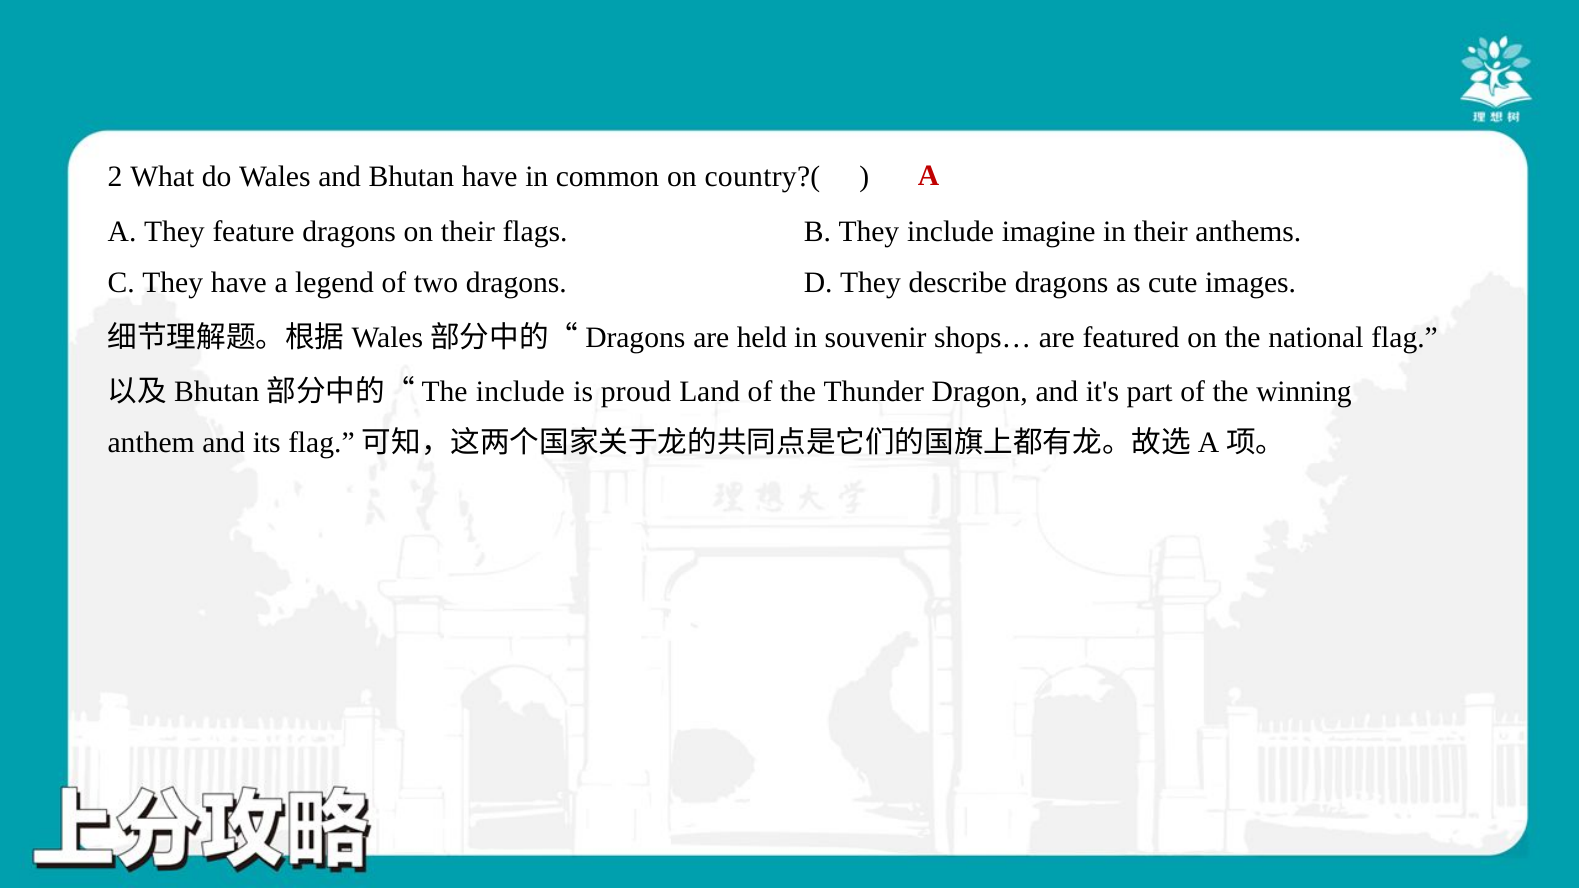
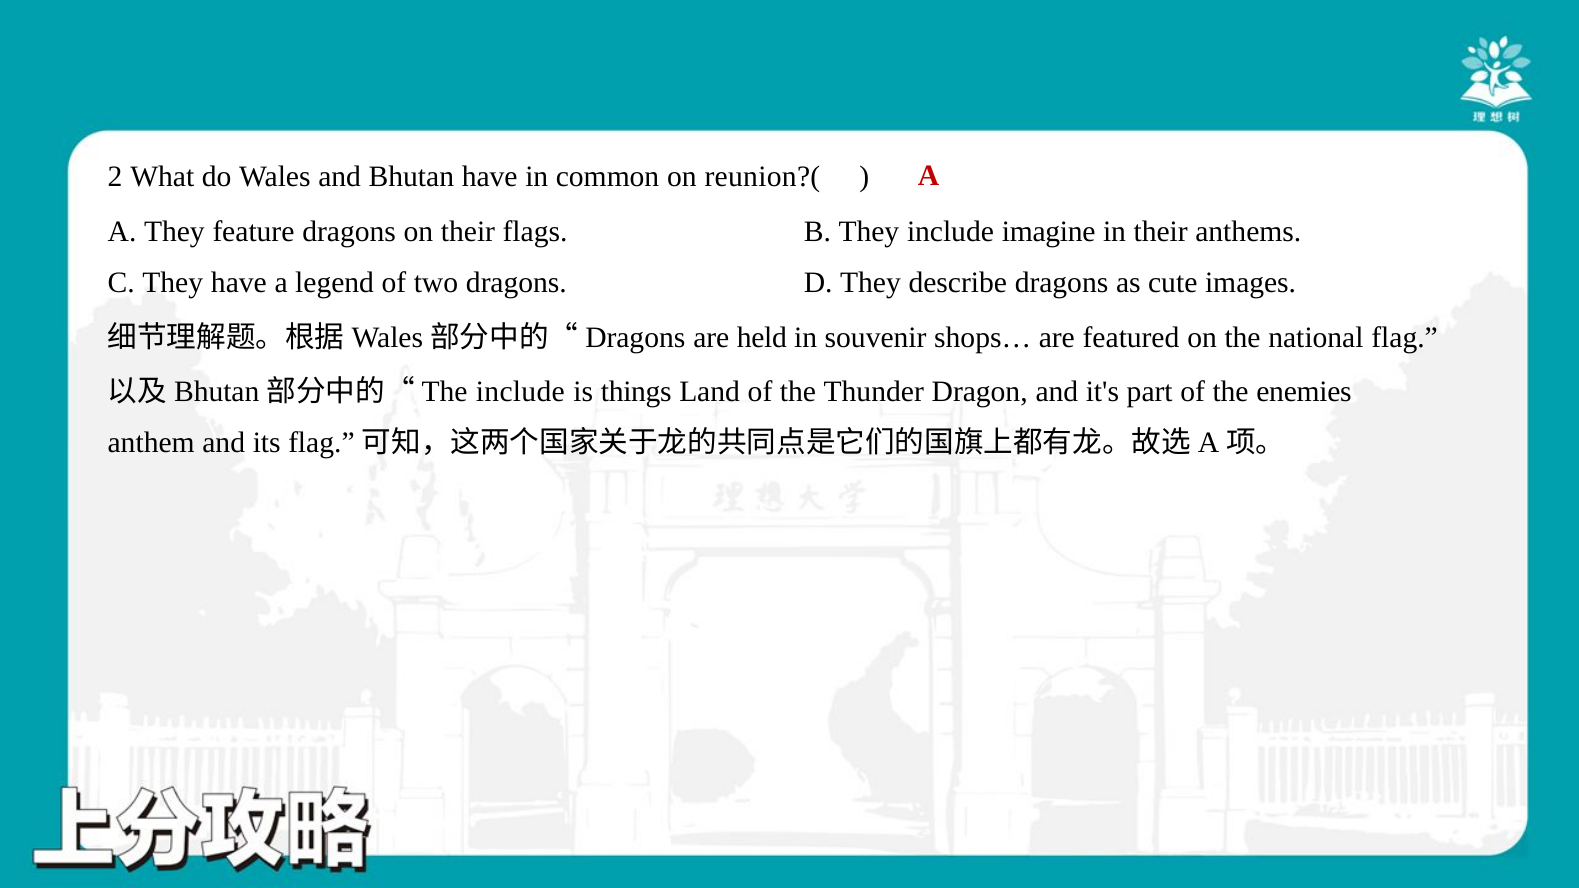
country?(: country?( -> reunion?( (762, 177)
proud: proud -> things (636, 392)
winning: winning -> enemies (1304, 392)
